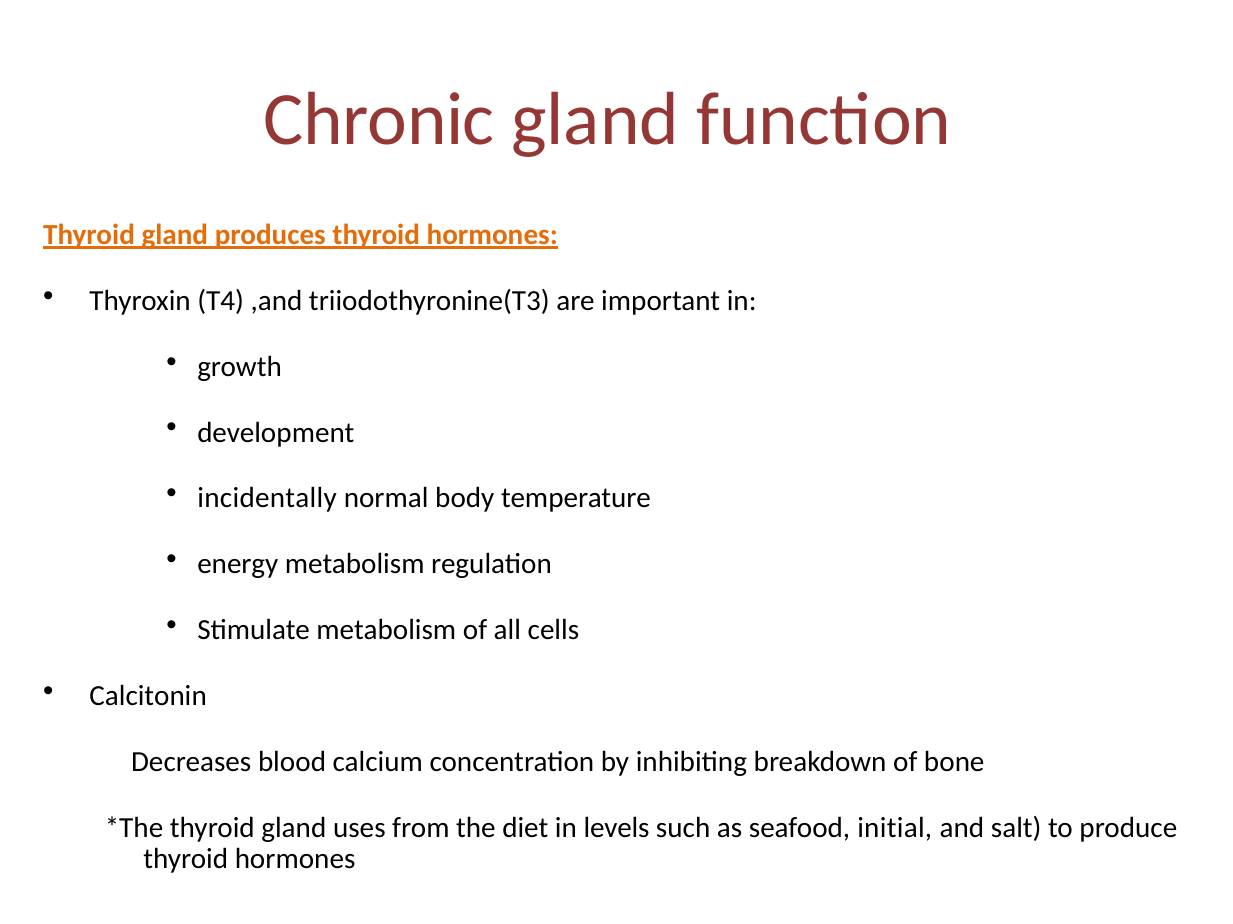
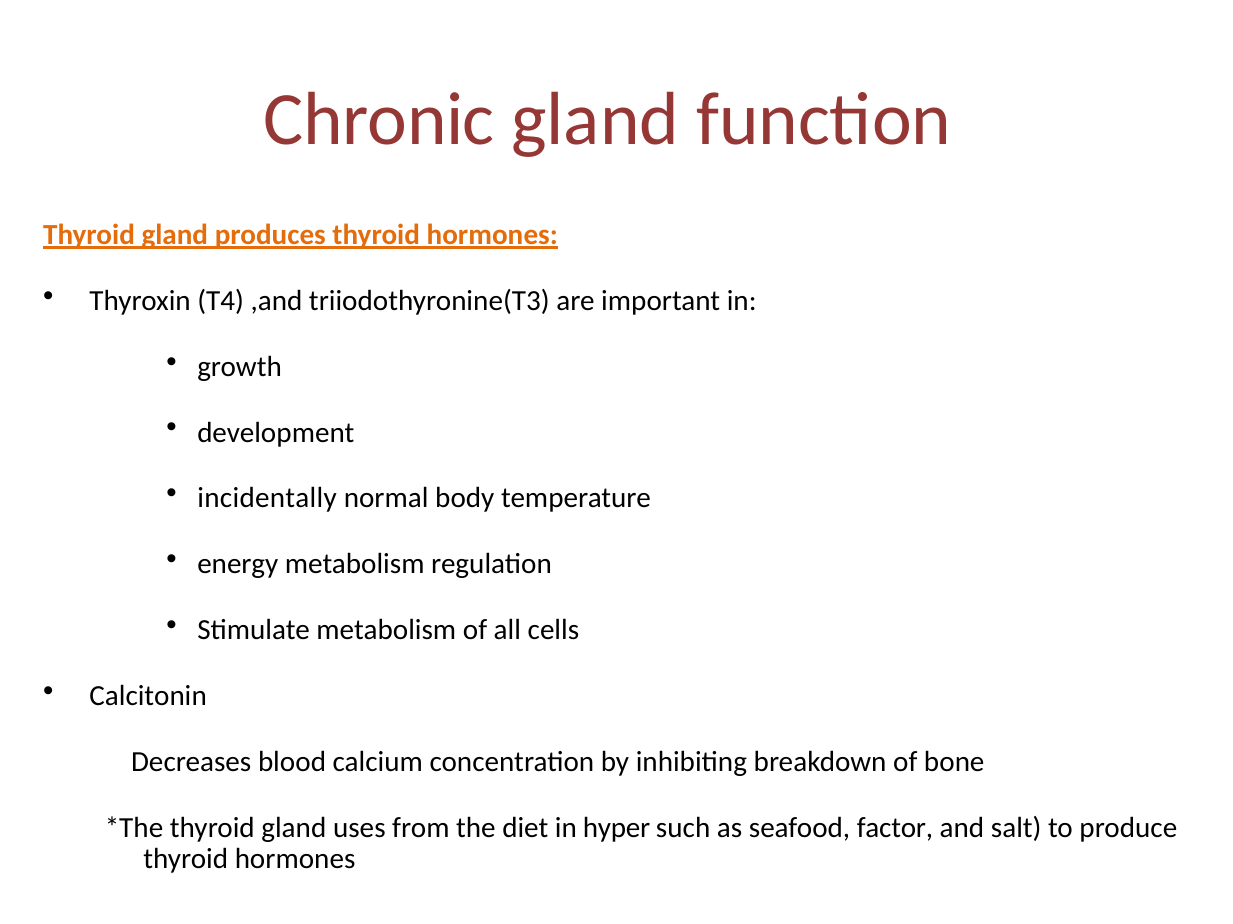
levels: levels -> hyper (617, 829)
initial: initial -> factor (895, 829)
